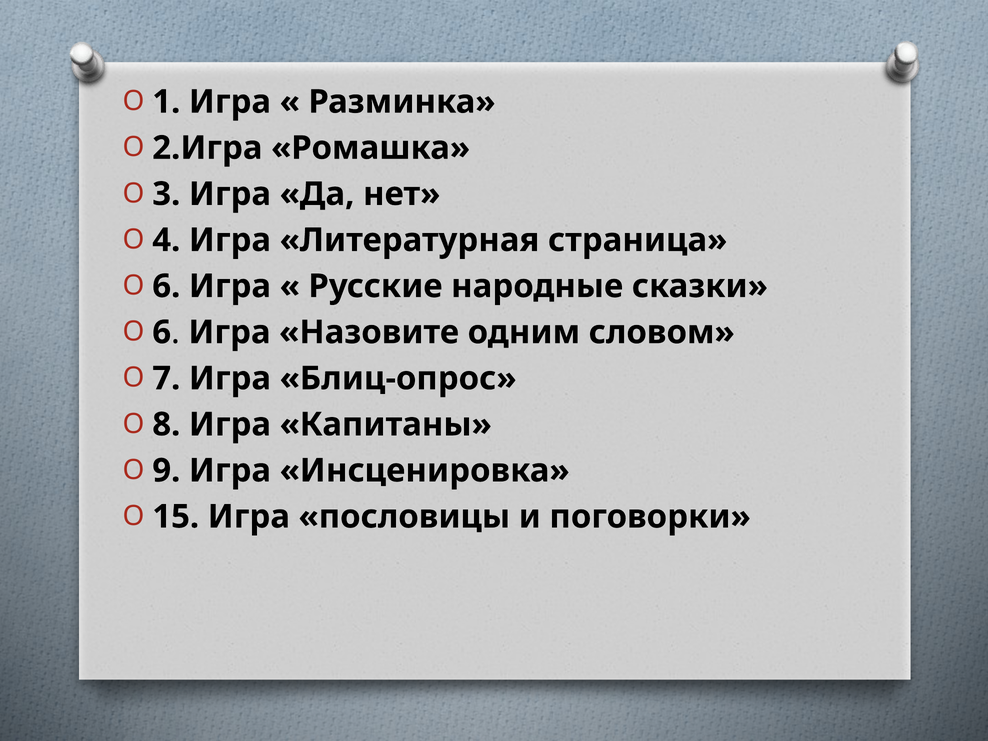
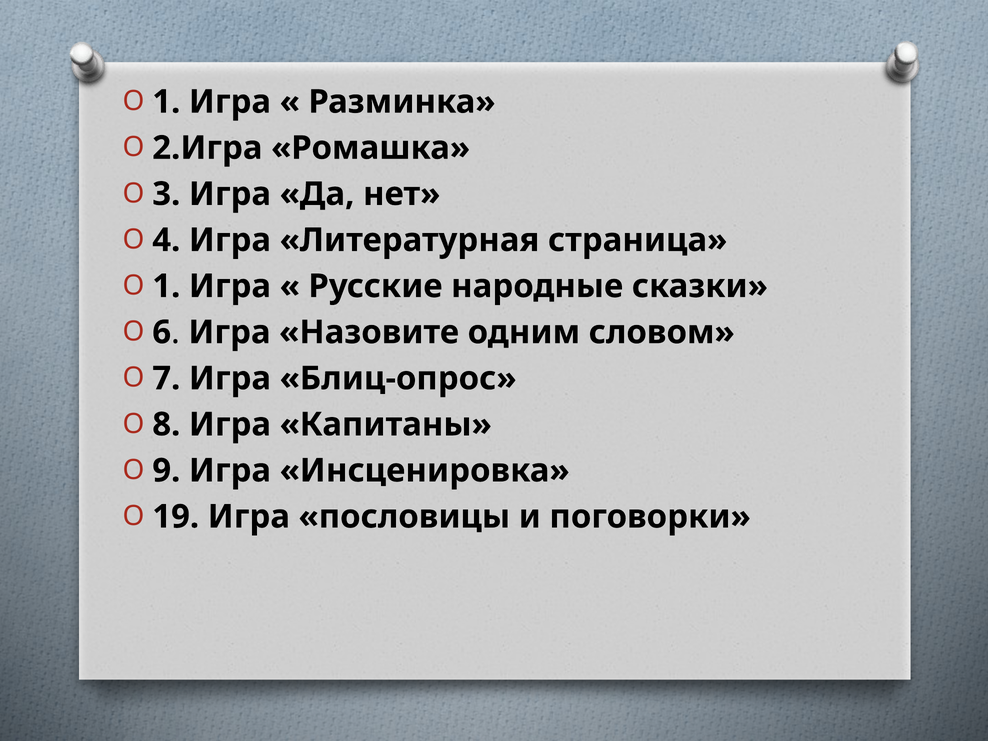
6: 6 -> 1 (166, 286)
15: 15 -> 19 (176, 517)
